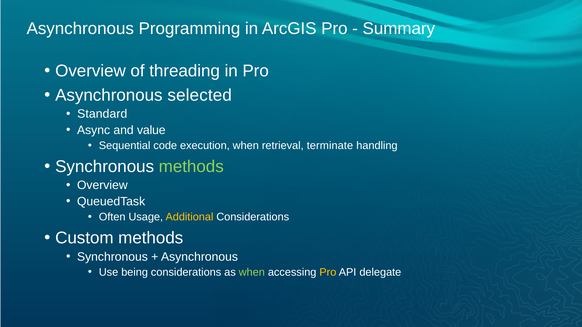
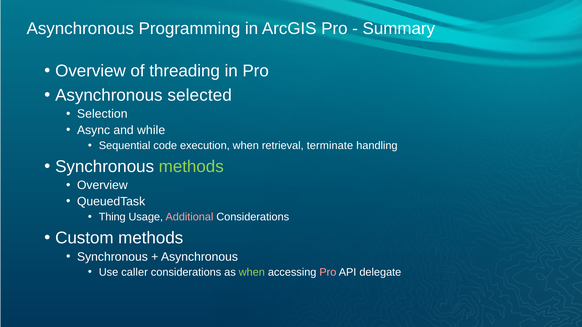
Standard: Standard -> Selection (102, 114)
value: value -> while (151, 130)
Often: Often -> Thing (112, 217)
Additional colour: yellow -> pink (189, 217)
being: being -> caller (135, 272)
Pro colour: yellow -> pink (328, 272)
